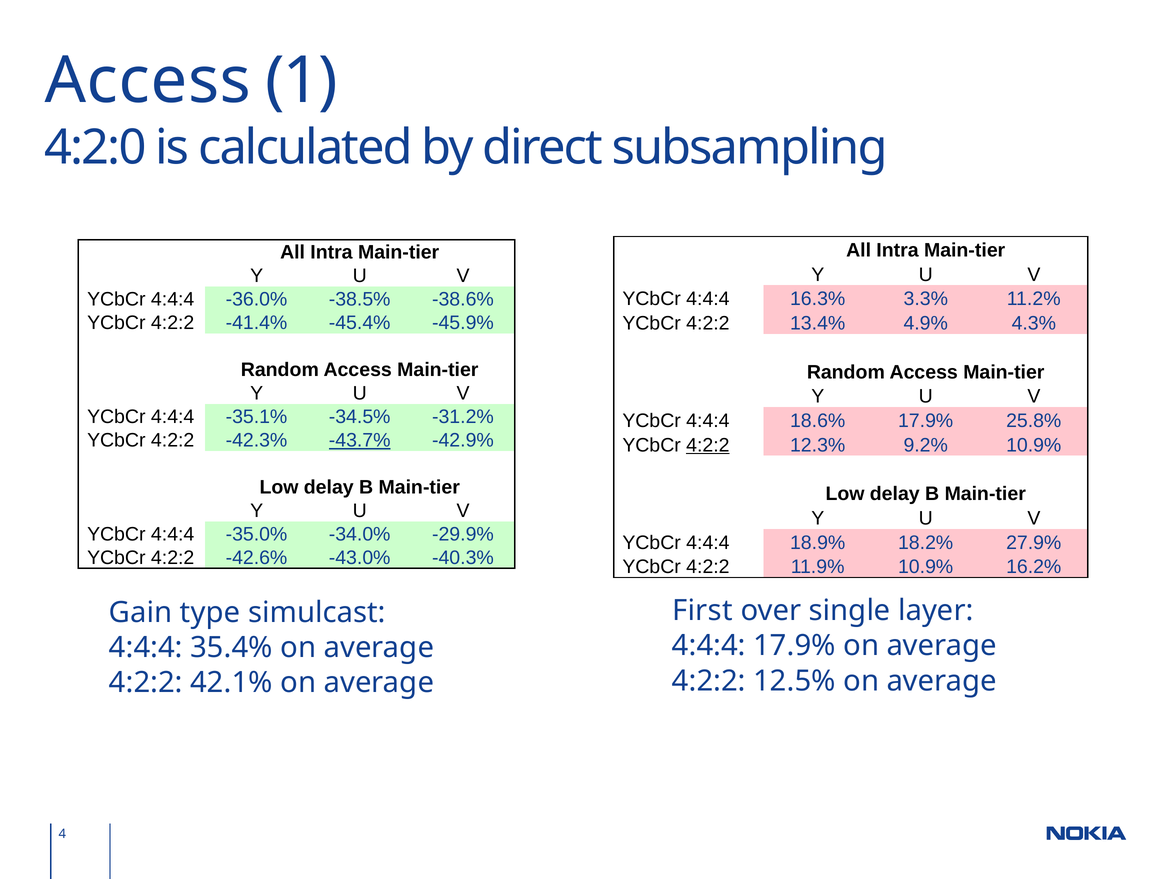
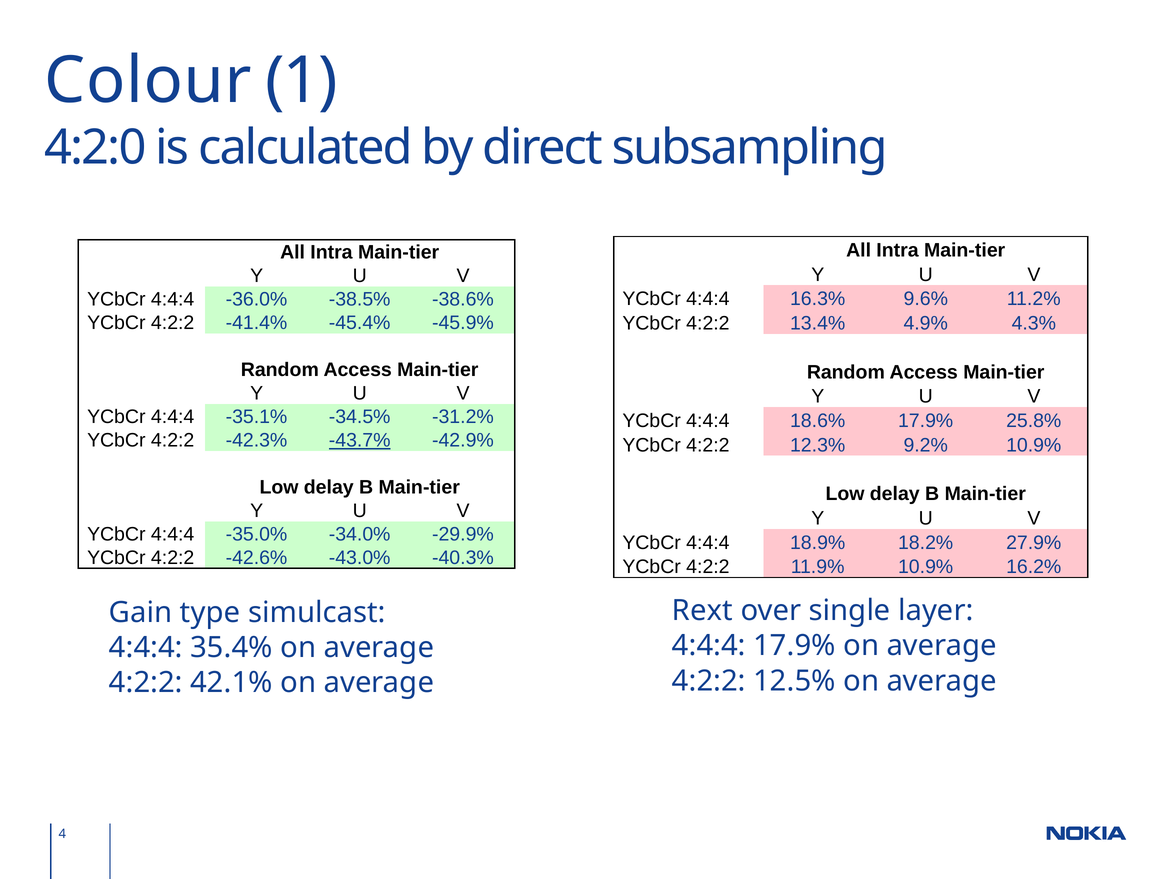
Access: Access -> Colour (148, 81)
3.3%: 3.3% -> 9.6% (926, 299)
4:2:2 underline: present -> none (708, 445)
First: First -> Rext (702, 611)
